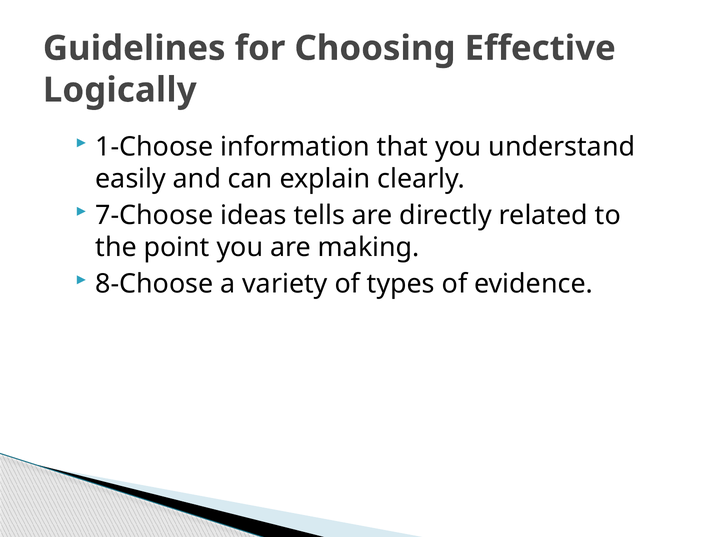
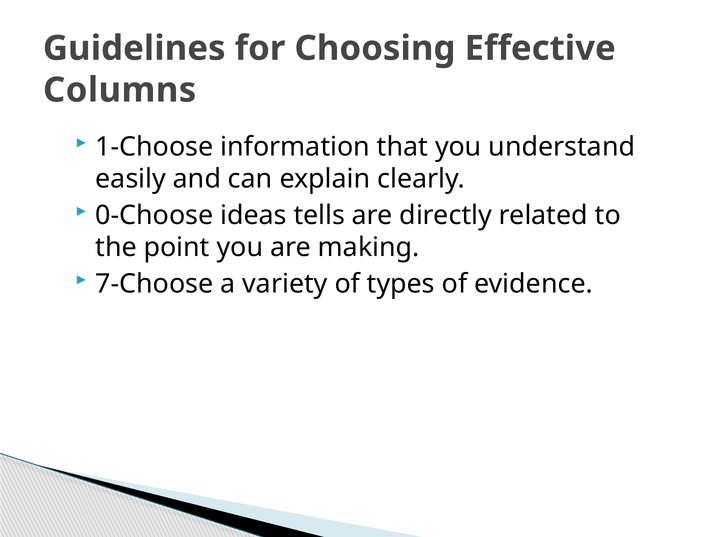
Logically: Logically -> Columns (120, 90)
7-Choose: 7-Choose -> 0-Choose (154, 215)
8-Choose: 8-Choose -> 7-Choose (154, 284)
